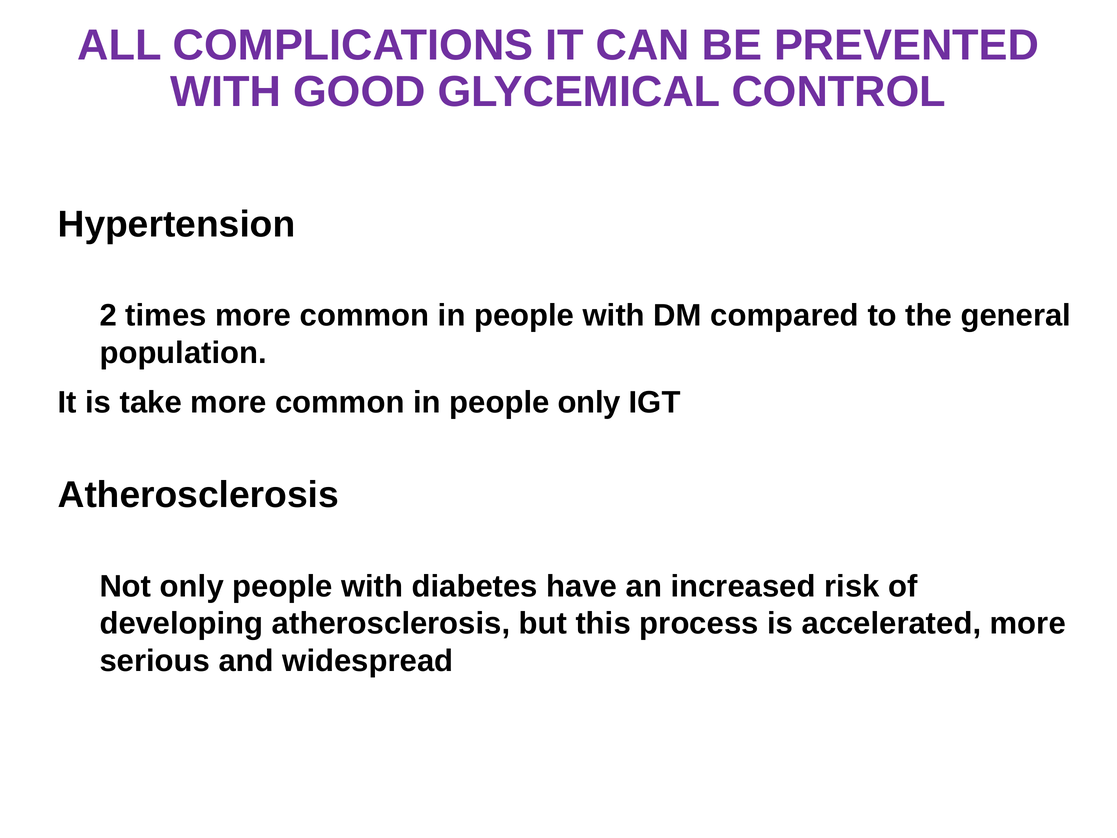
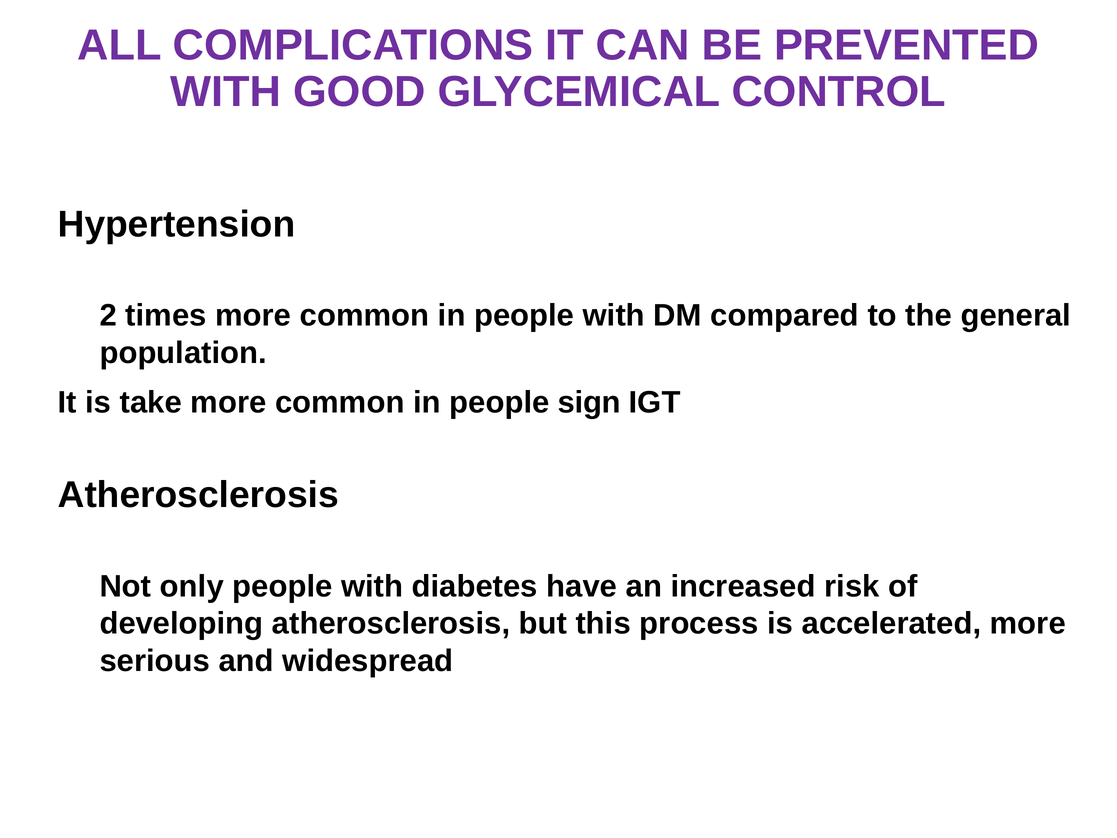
people only: only -> sign (589, 402)
